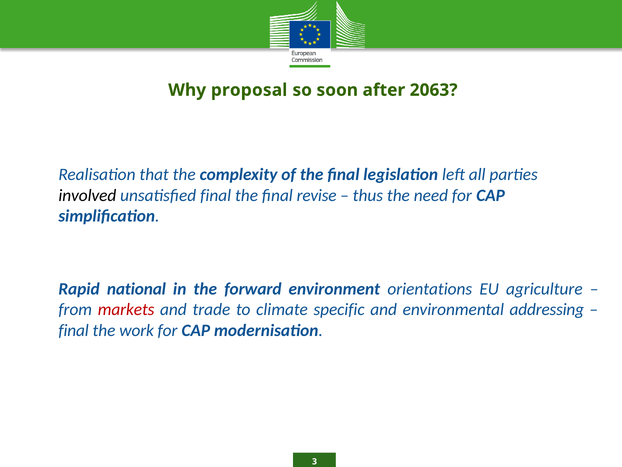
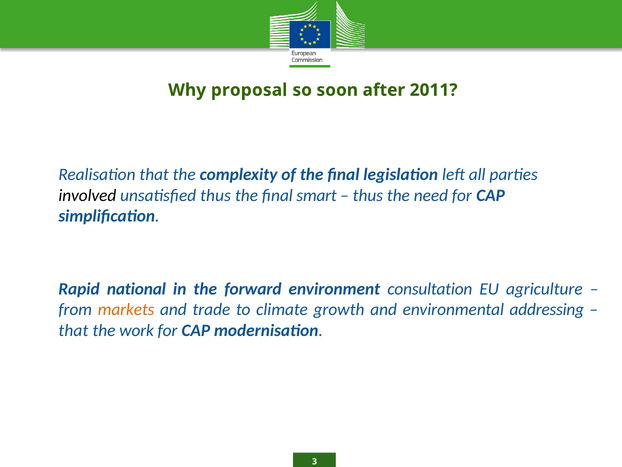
2063: 2063 -> 2011 (434, 90)
unsatisfied final: final -> thus (216, 195)
revise: revise -> smart (317, 195)
orientations: orientations -> consultation (430, 289)
markets colour: red -> orange (126, 309)
specific: specific -> growth (339, 309)
final: final -> that (73, 330)
